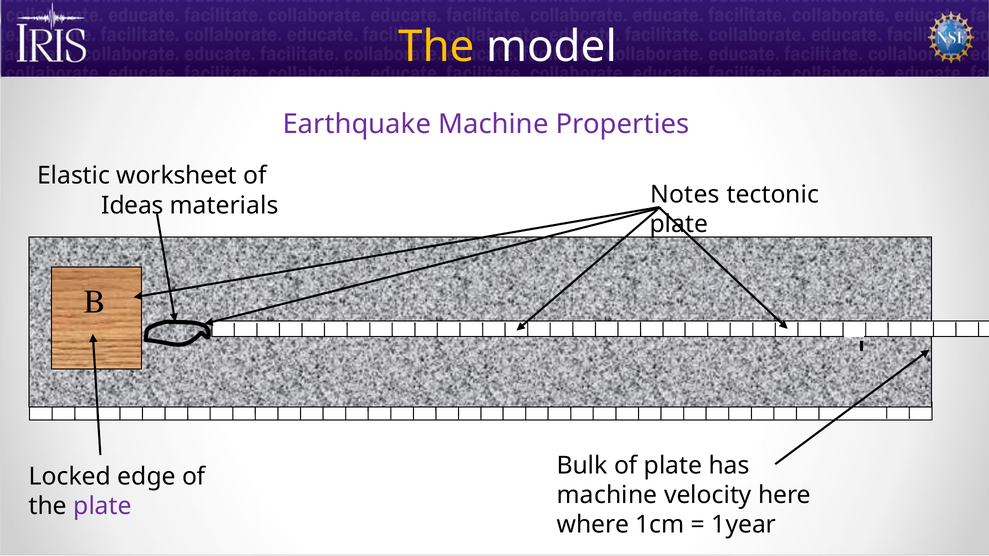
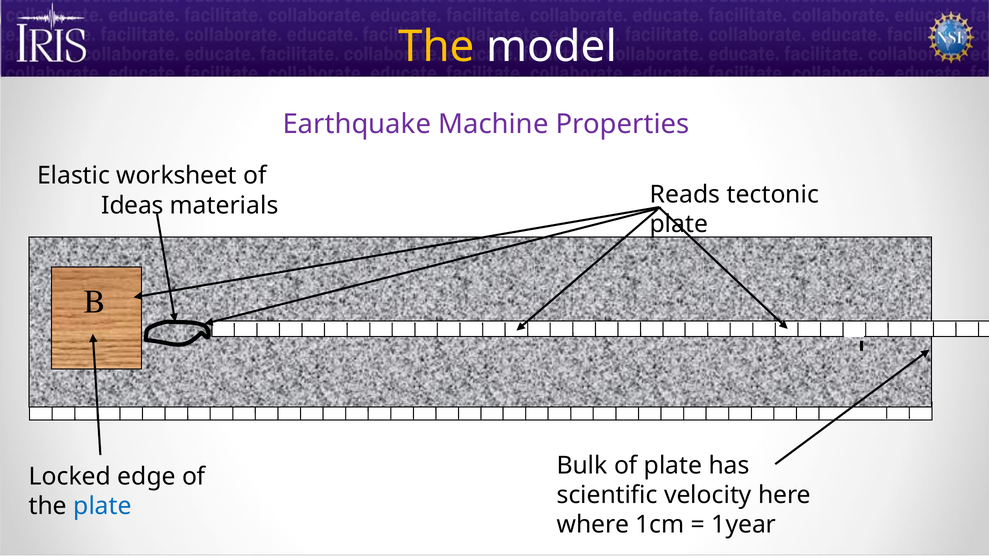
Notes: Notes -> Reads (685, 195)
machine: machine -> scientific (607, 495)
plate colour: purple -> blue (103, 506)
